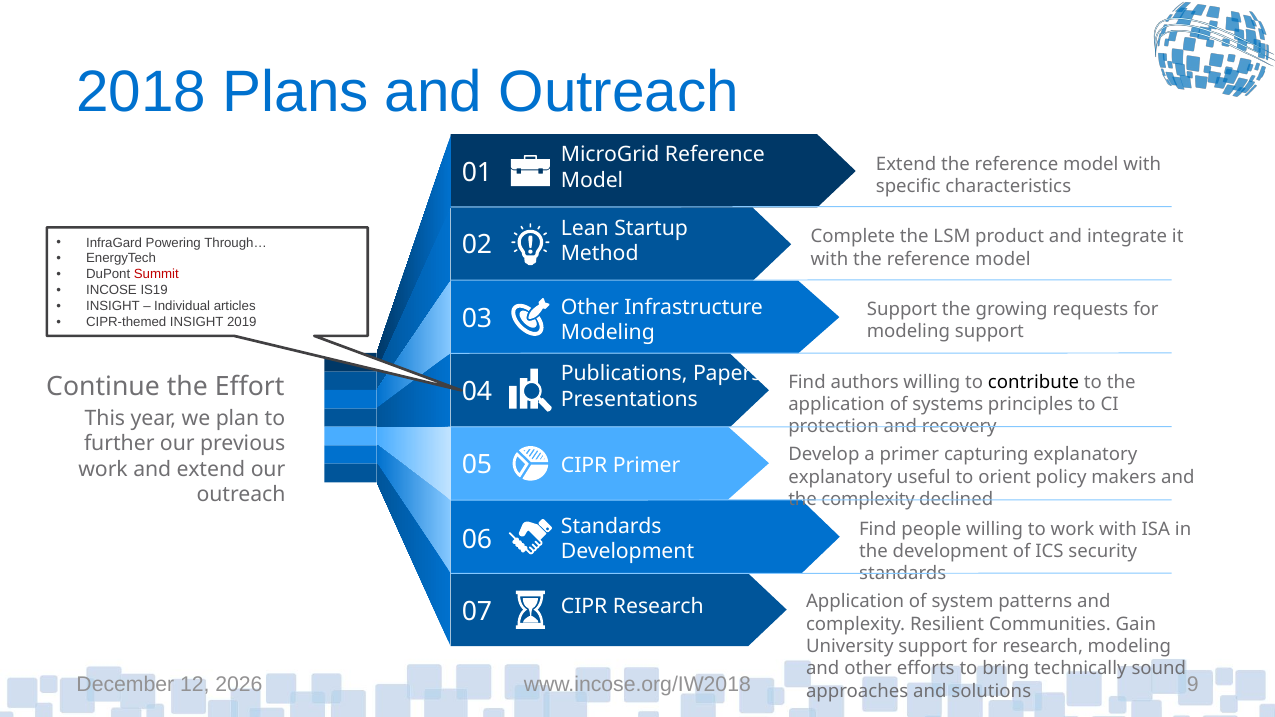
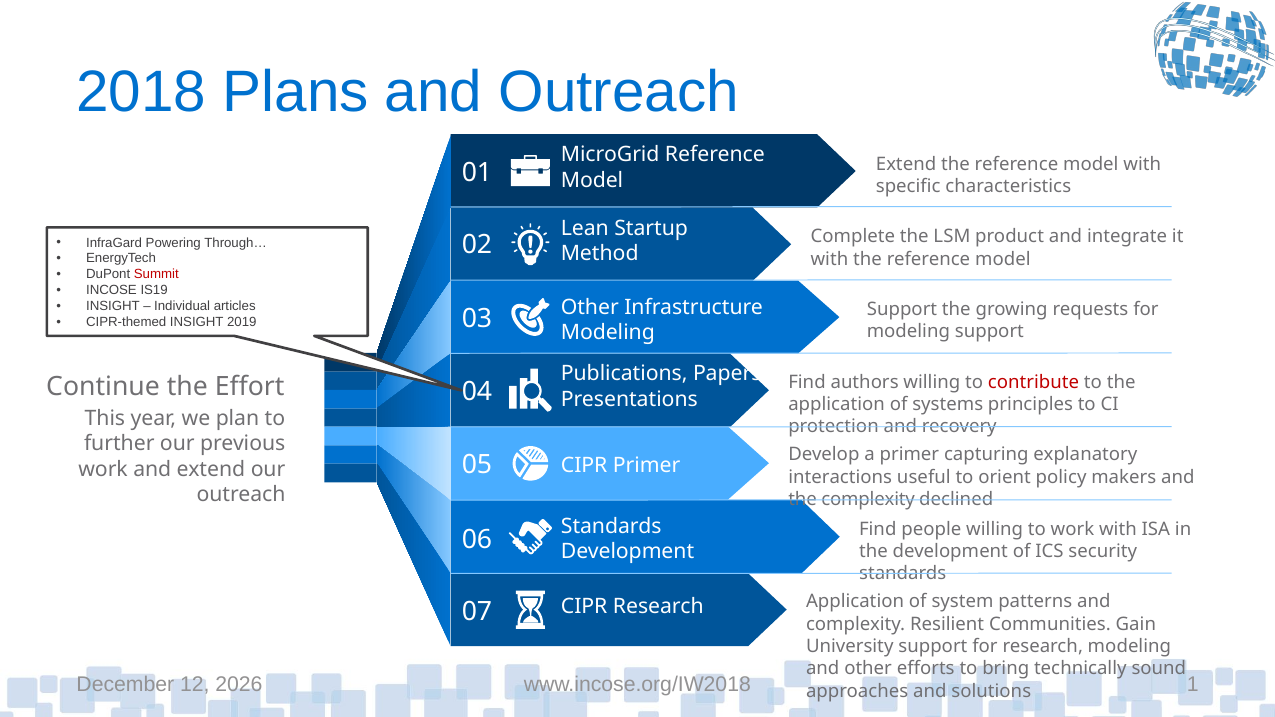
contribute colour: black -> red (1034, 382)
explanatory: explanatory -> interactions (840, 477)
9: 9 -> 1 (1193, 685)
